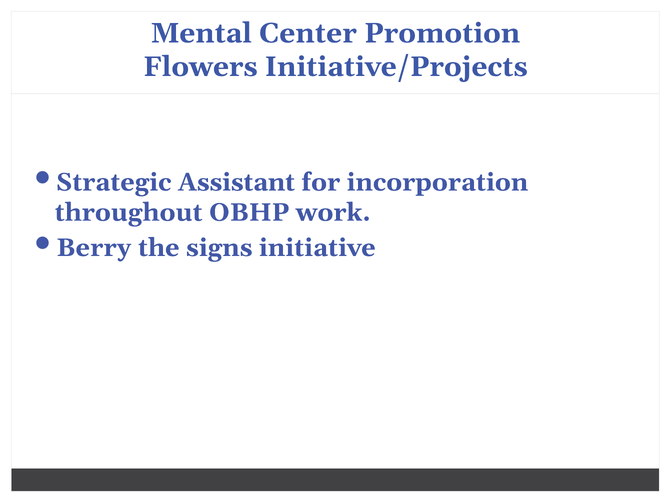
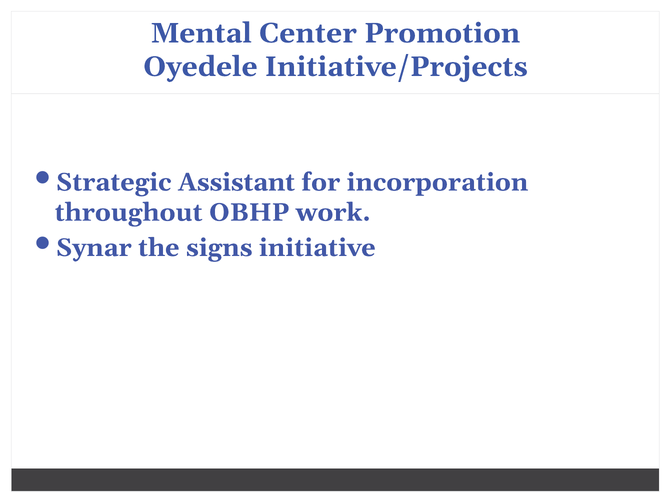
Flowers: Flowers -> Oyedele (200, 67)
Berry: Berry -> Synar (94, 248)
